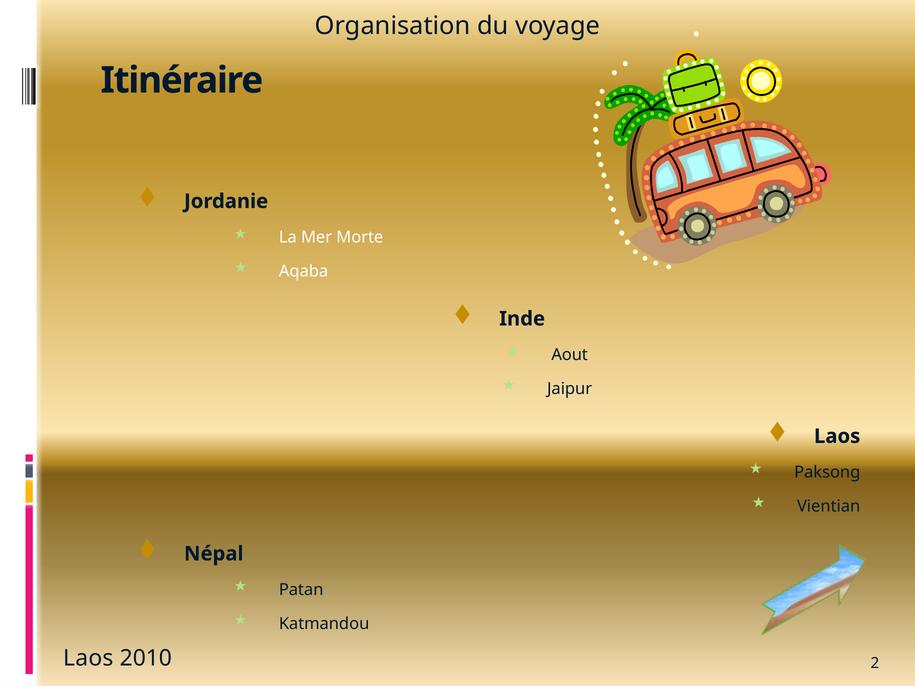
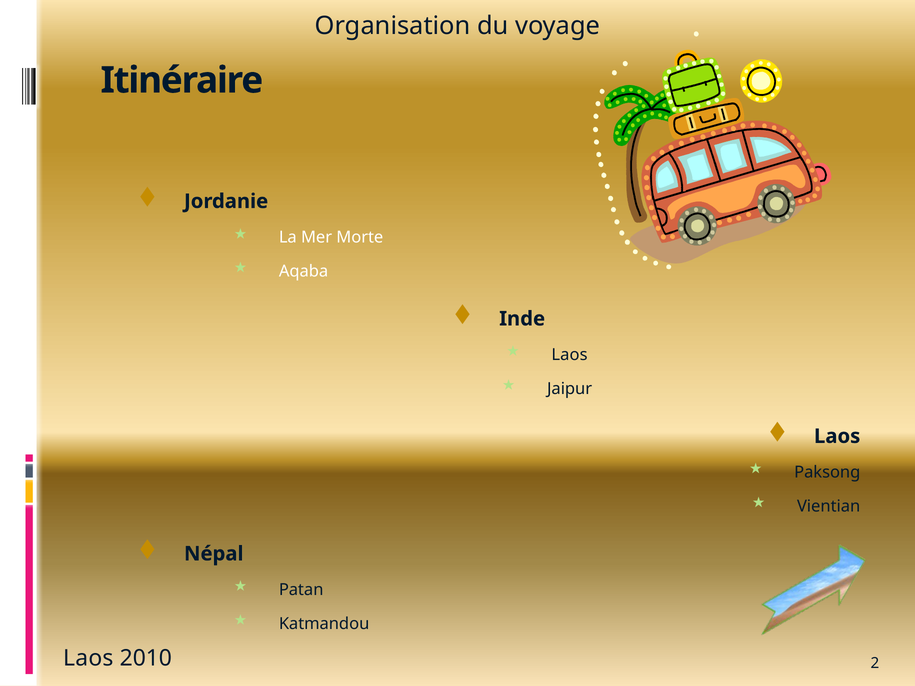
Aout: Aout -> Laos (570, 355)
